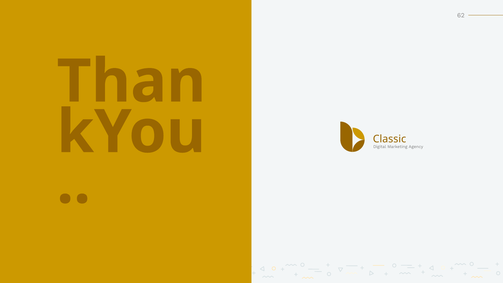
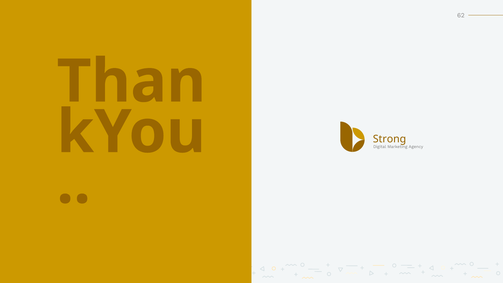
Classic: Classic -> Strong (390, 139)
